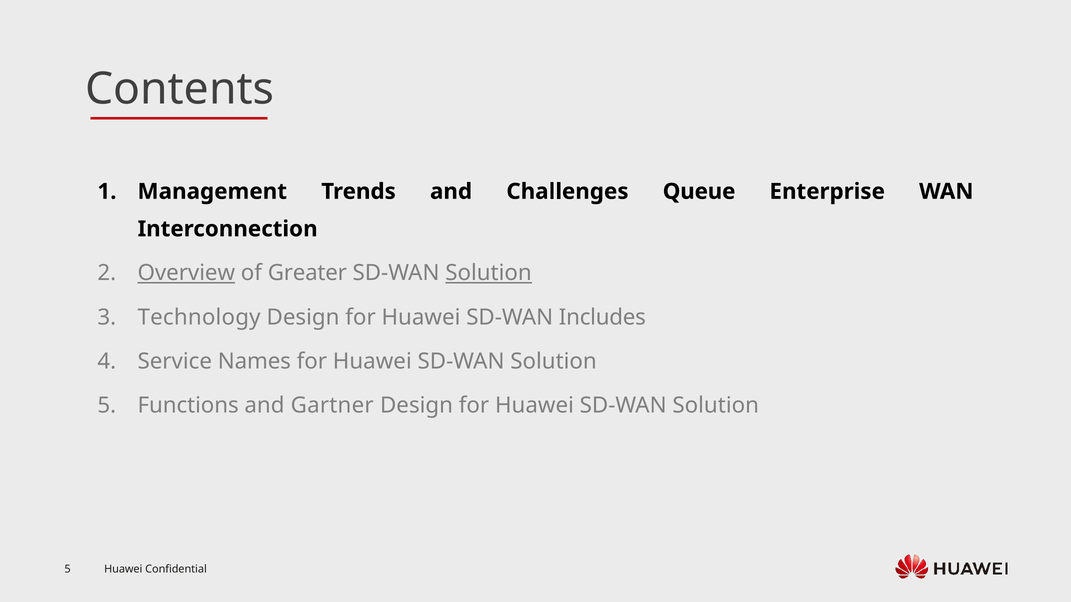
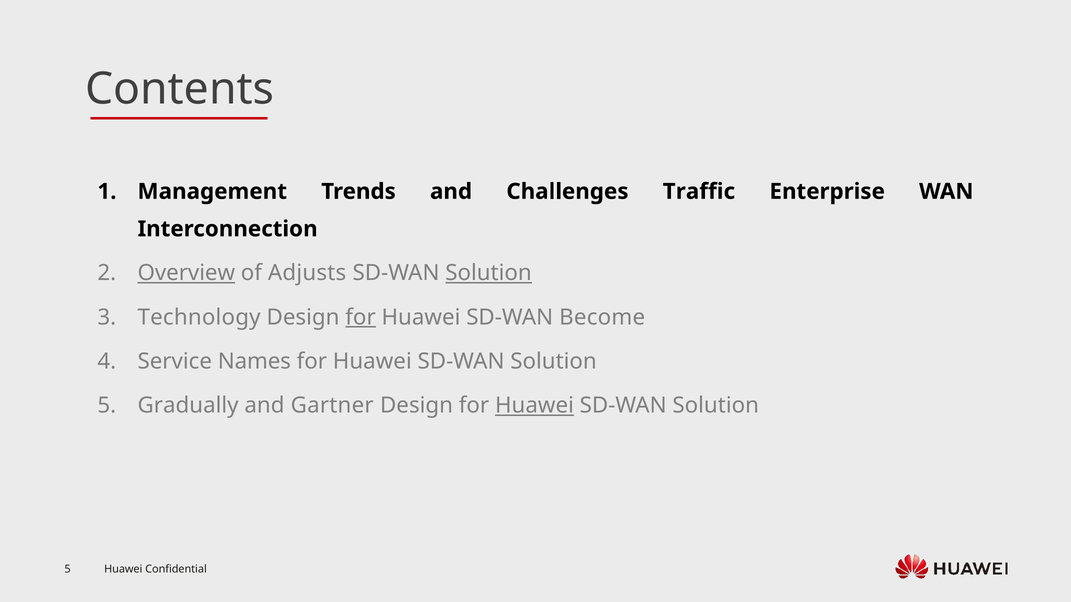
Queue: Queue -> Traffic (699, 192)
Greater: Greater -> Adjusts (307, 273)
for underline: none -> present (361, 317)
Includes: Includes -> Become (602, 317)
Functions: Functions -> Gradually (188, 406)
Huawei underline: none -> present (534, 406)
